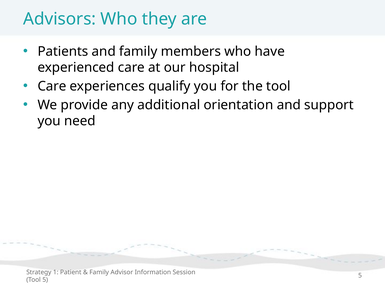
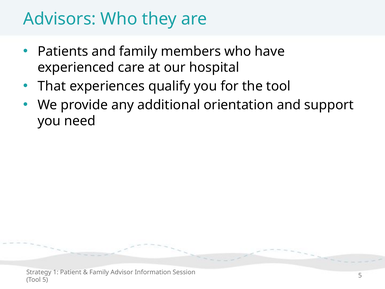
Care: Care -> That (52, 86)
